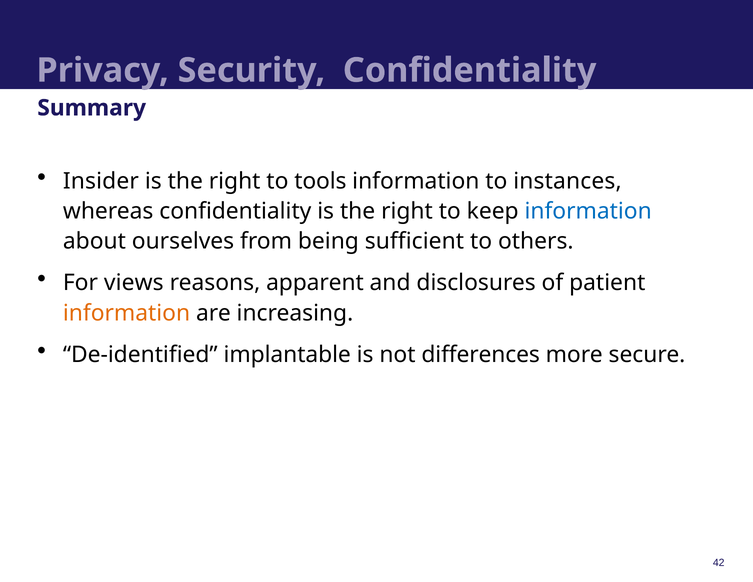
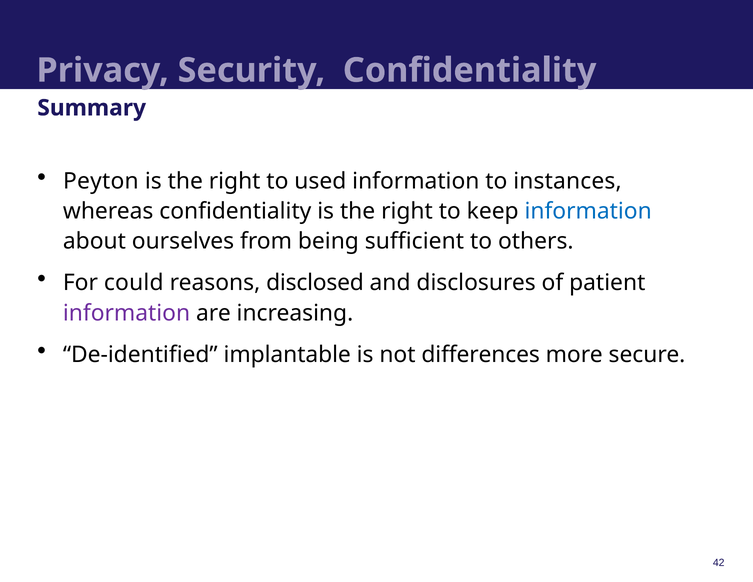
Insider: Insider -> Peyton (101, 181)
tools: tools -> used (320, 181)
views: views -> could (134, 283)
apparent: apparent -> disclosed (315, 283)
information colour: orange -> purple (127, 313)
